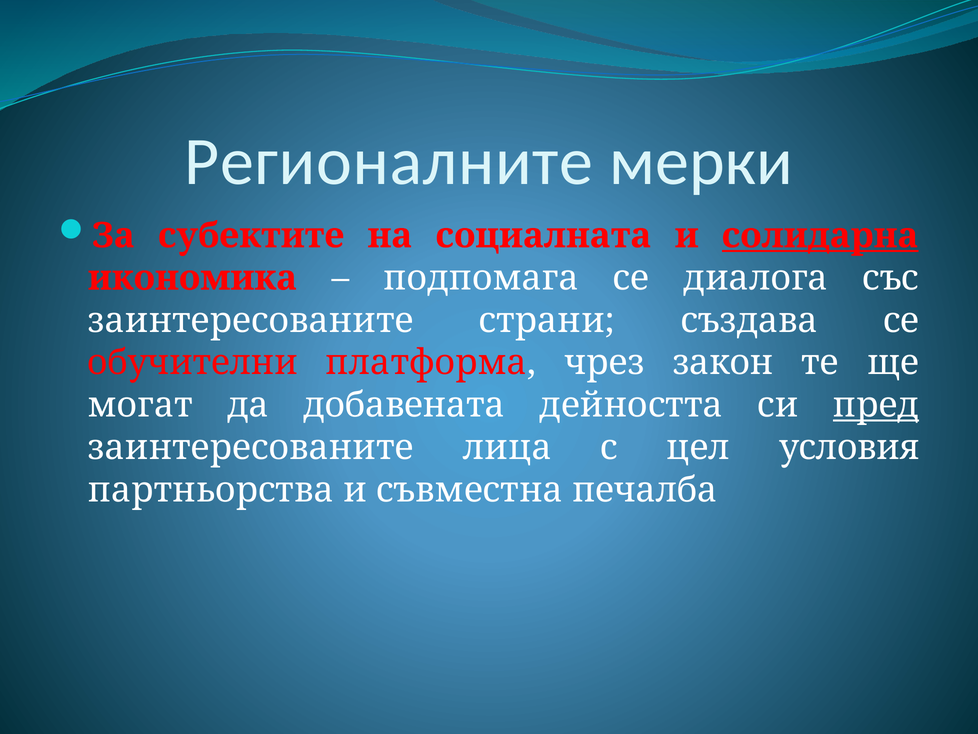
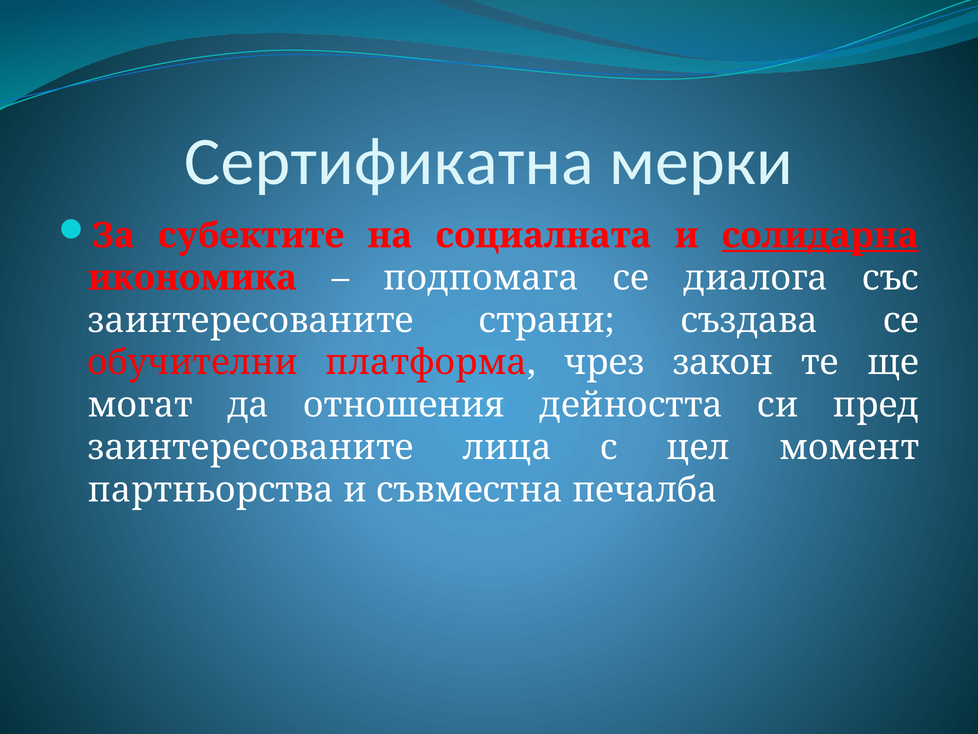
Регионалните: Регионалните -> Сертификатна (389, 162)
добавената: добавената -> отношения (404, 405)
пред underline: present -> none (876, 405)
условия: условия -> момент (849, 447)
